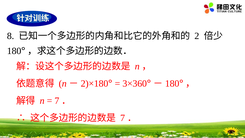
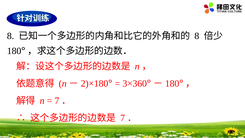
2: 2 -> 8 (197, 36)
